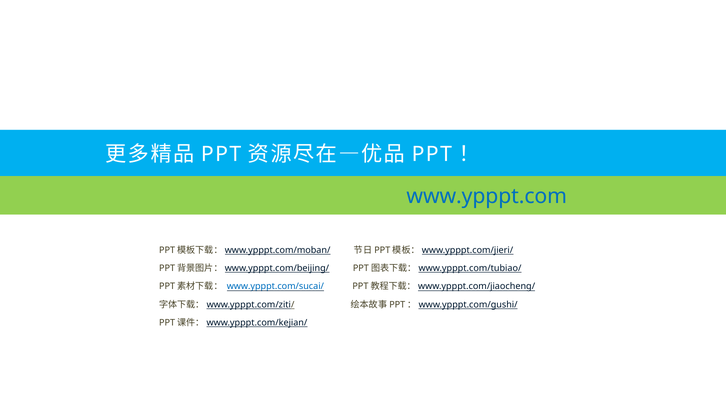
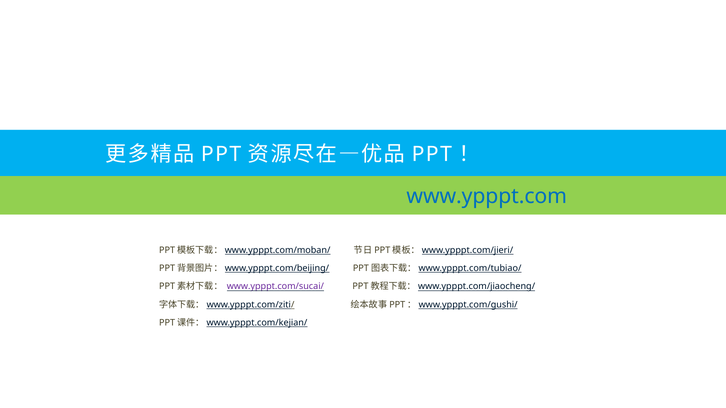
www.ypppt.com/sucai/ colour: blue -> purple (275, 287)
